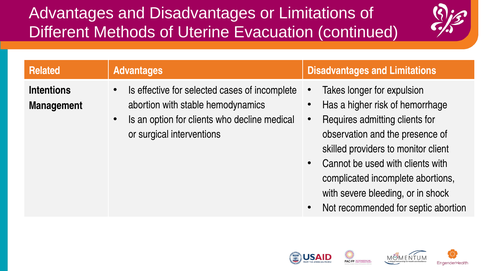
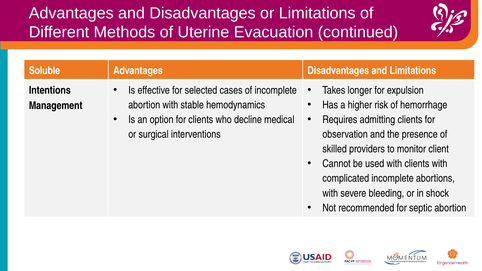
Related: Related -> Soluble (45, 71)
